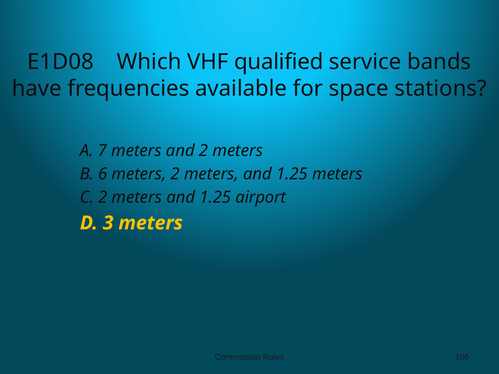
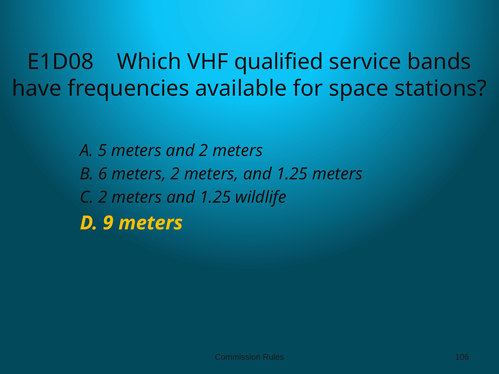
7: 7 -> 5 (102, 151)
airport: airport -> wildlife (261, 197)
3: 3 -> 9 (108, 223)
